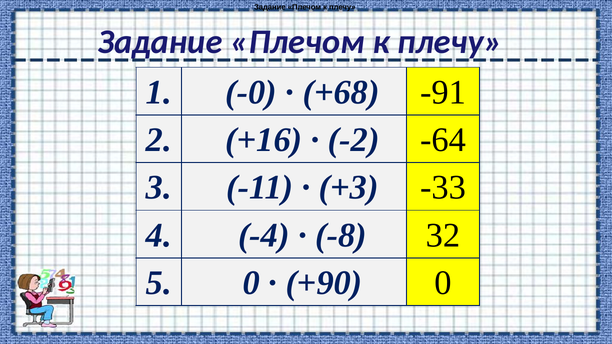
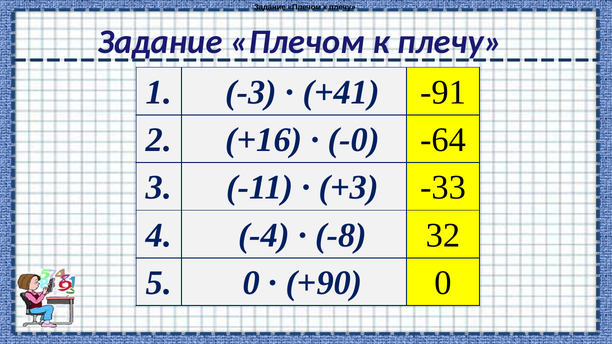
-0: -0 -> -3 (251, 92)
+68: +68 -> +41 (341, 92)
-2: -2 -> -0 (354, 140)
